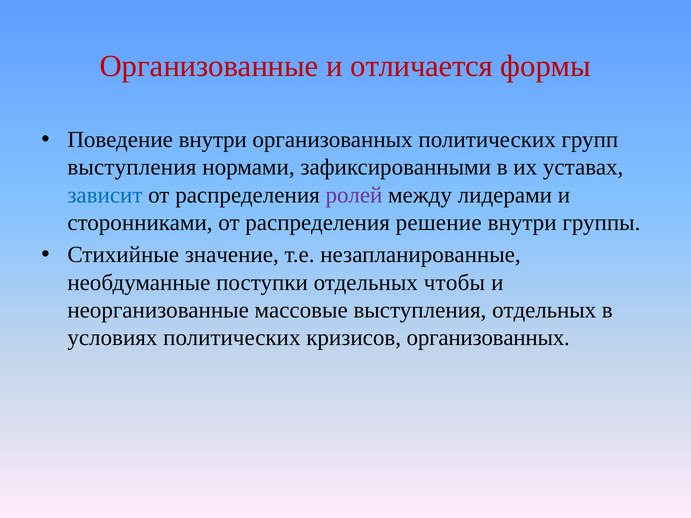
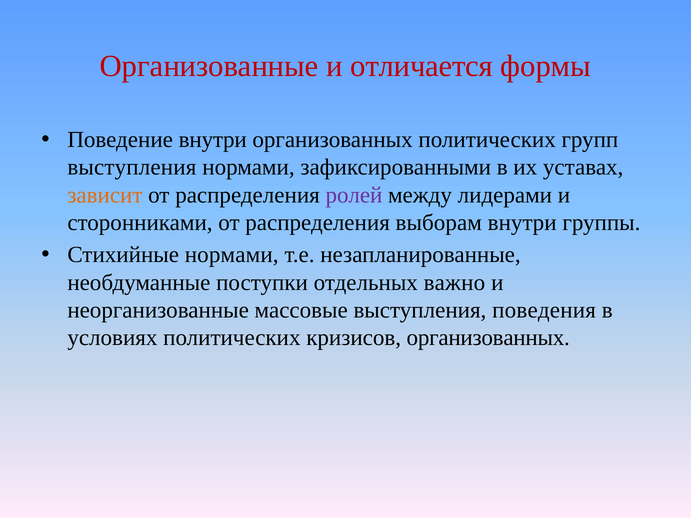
зависит colour: blue -> orange (105, 195)
решение: решение -> выборам (439, 223)
Стихийные значение: значение -> нормами (232, 255)
чтобы: чтобы -> важно (454, 283)
выступления отдельных: отдельных -> поведения (544, 310)
